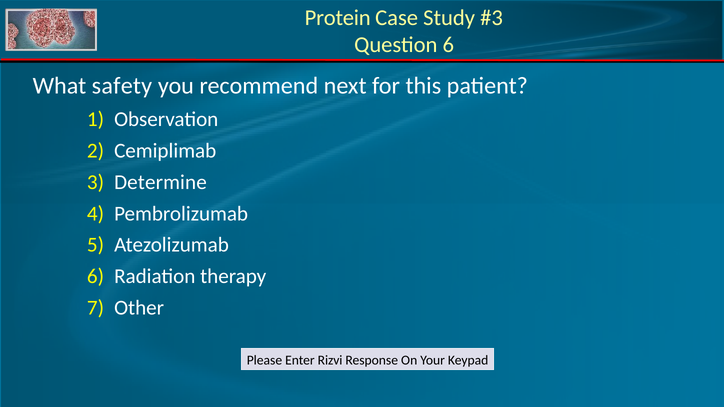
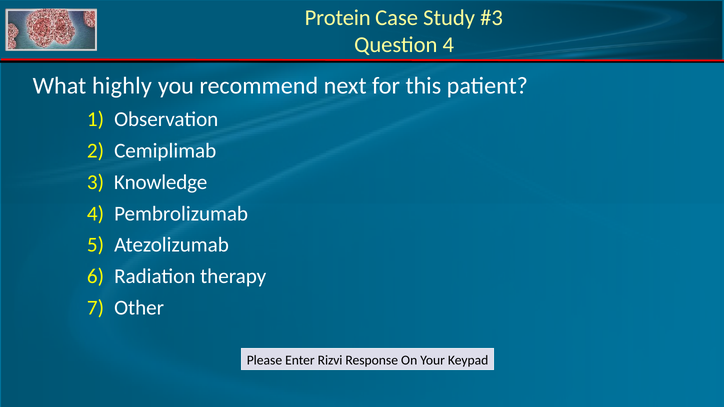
Question 6: 6 -> 4 (448, 45)
safety: safety -> highly (122, 86)
Determine: Determine -> Knowledge (161, 182)
